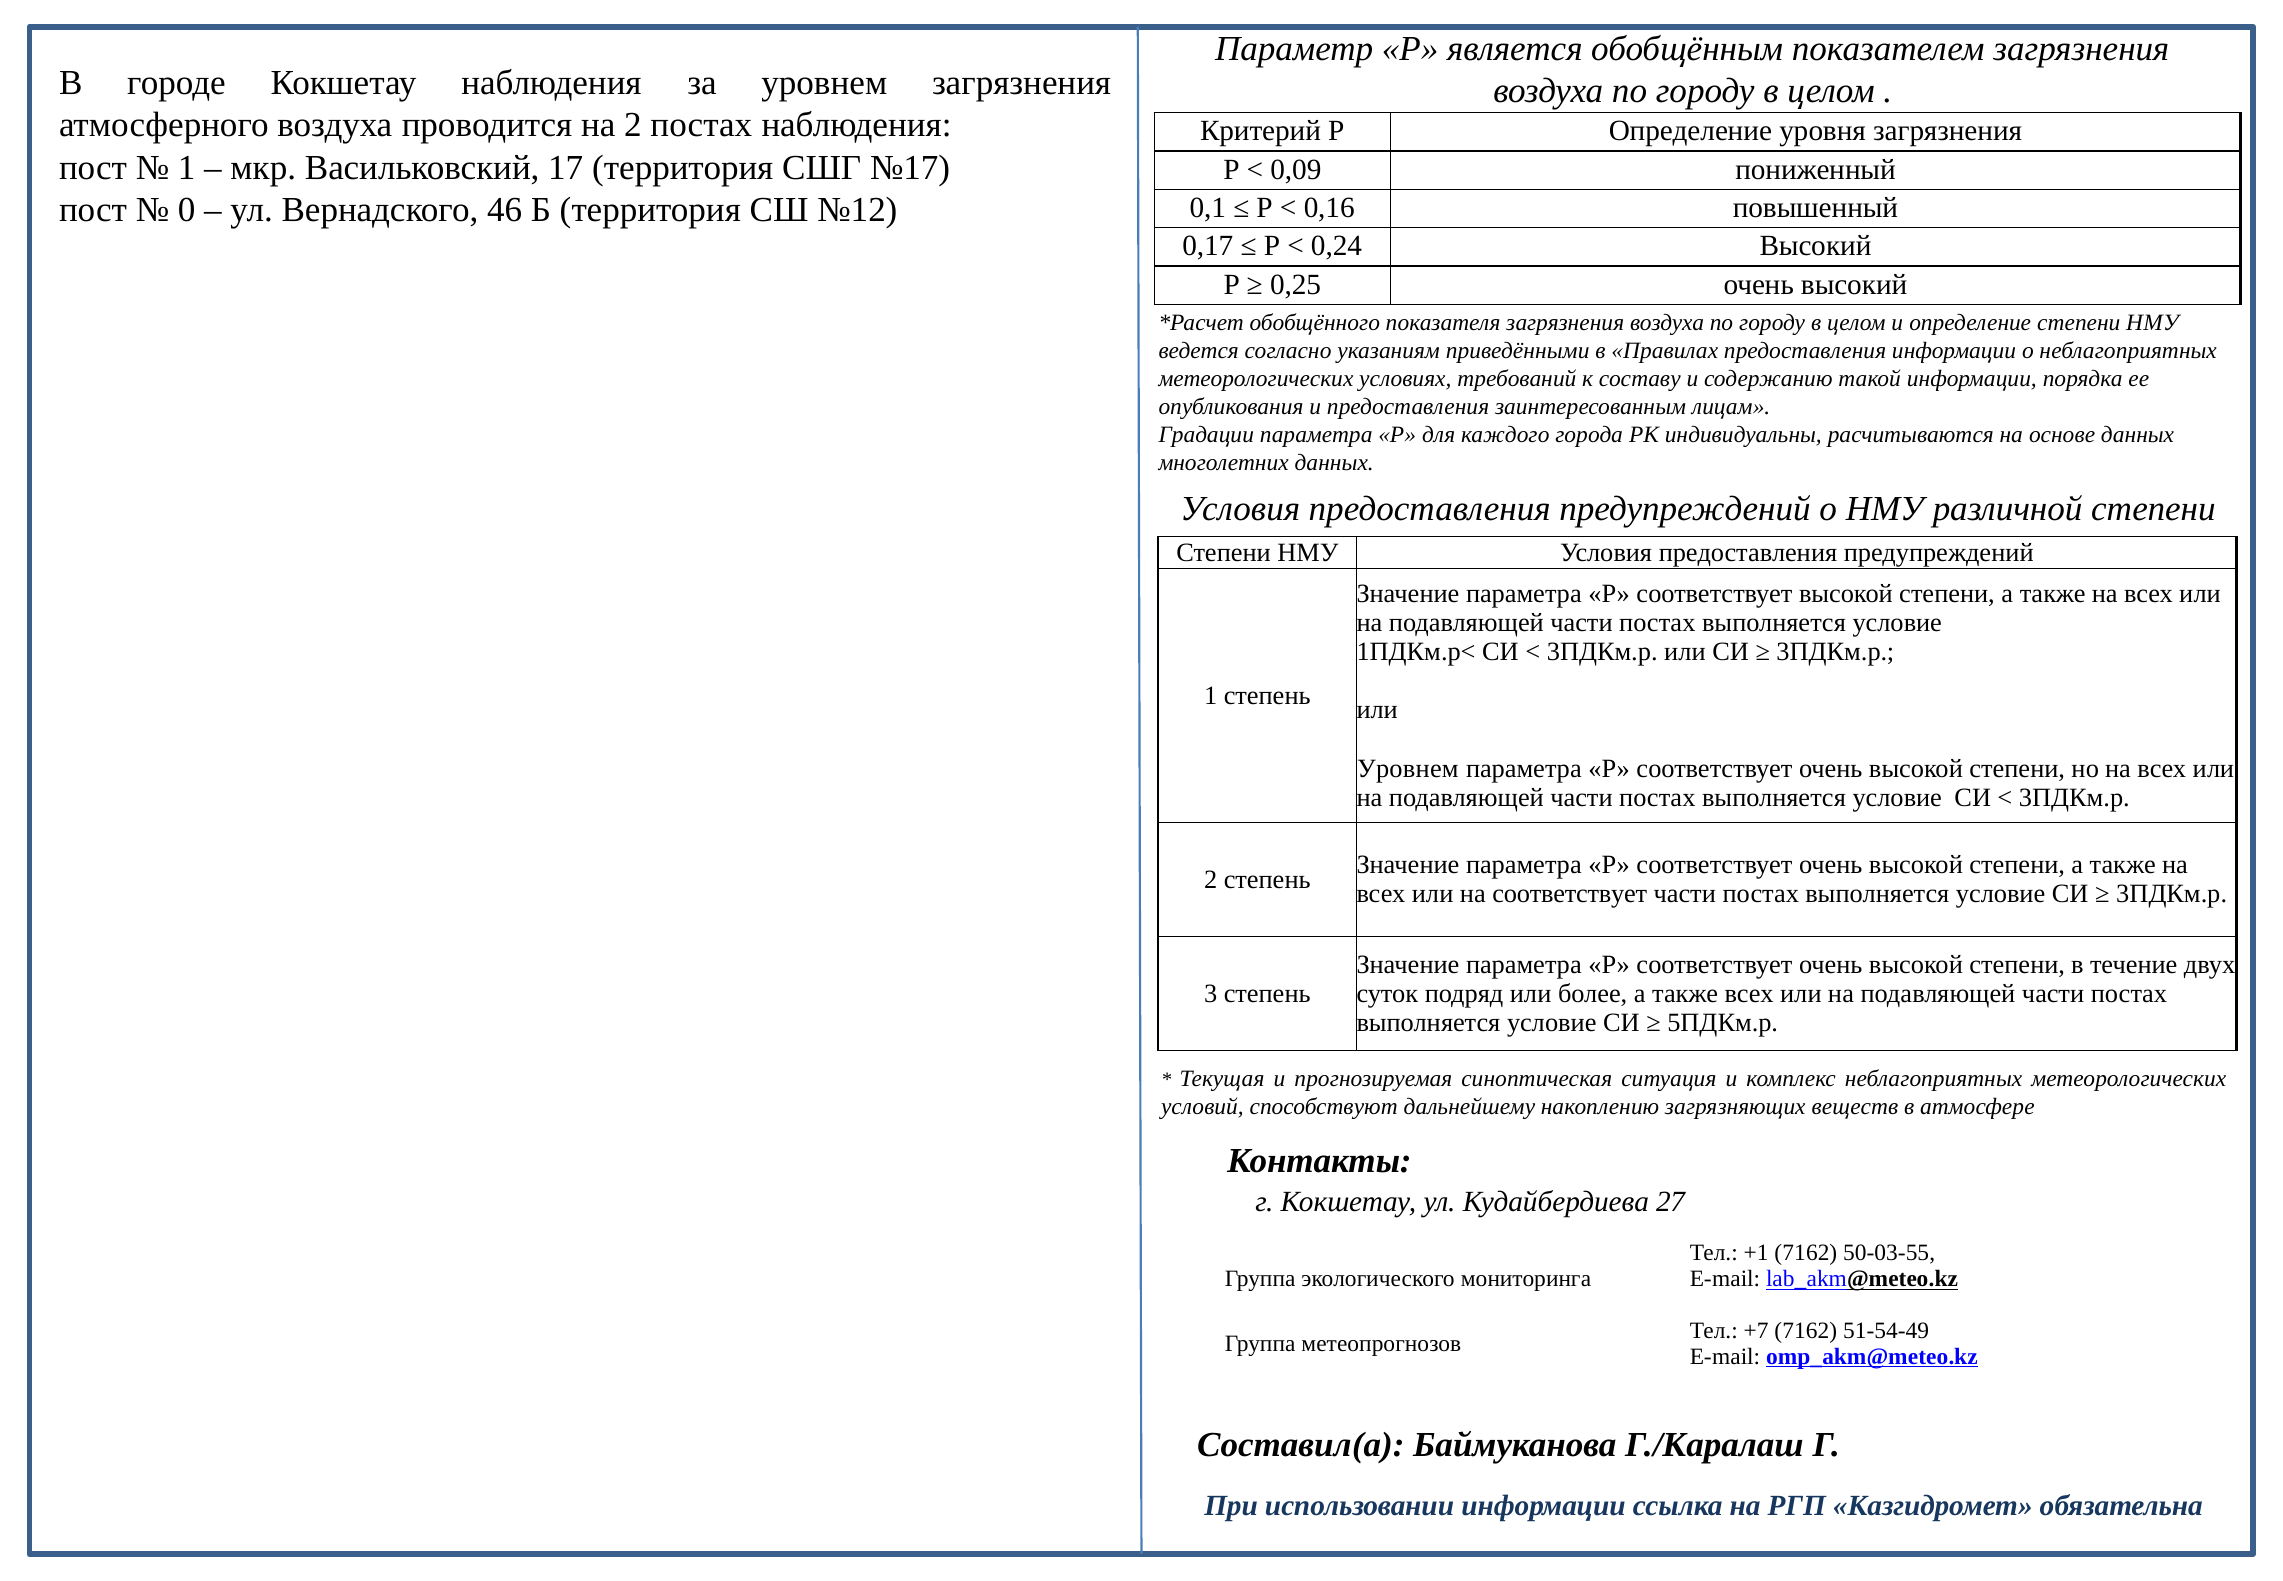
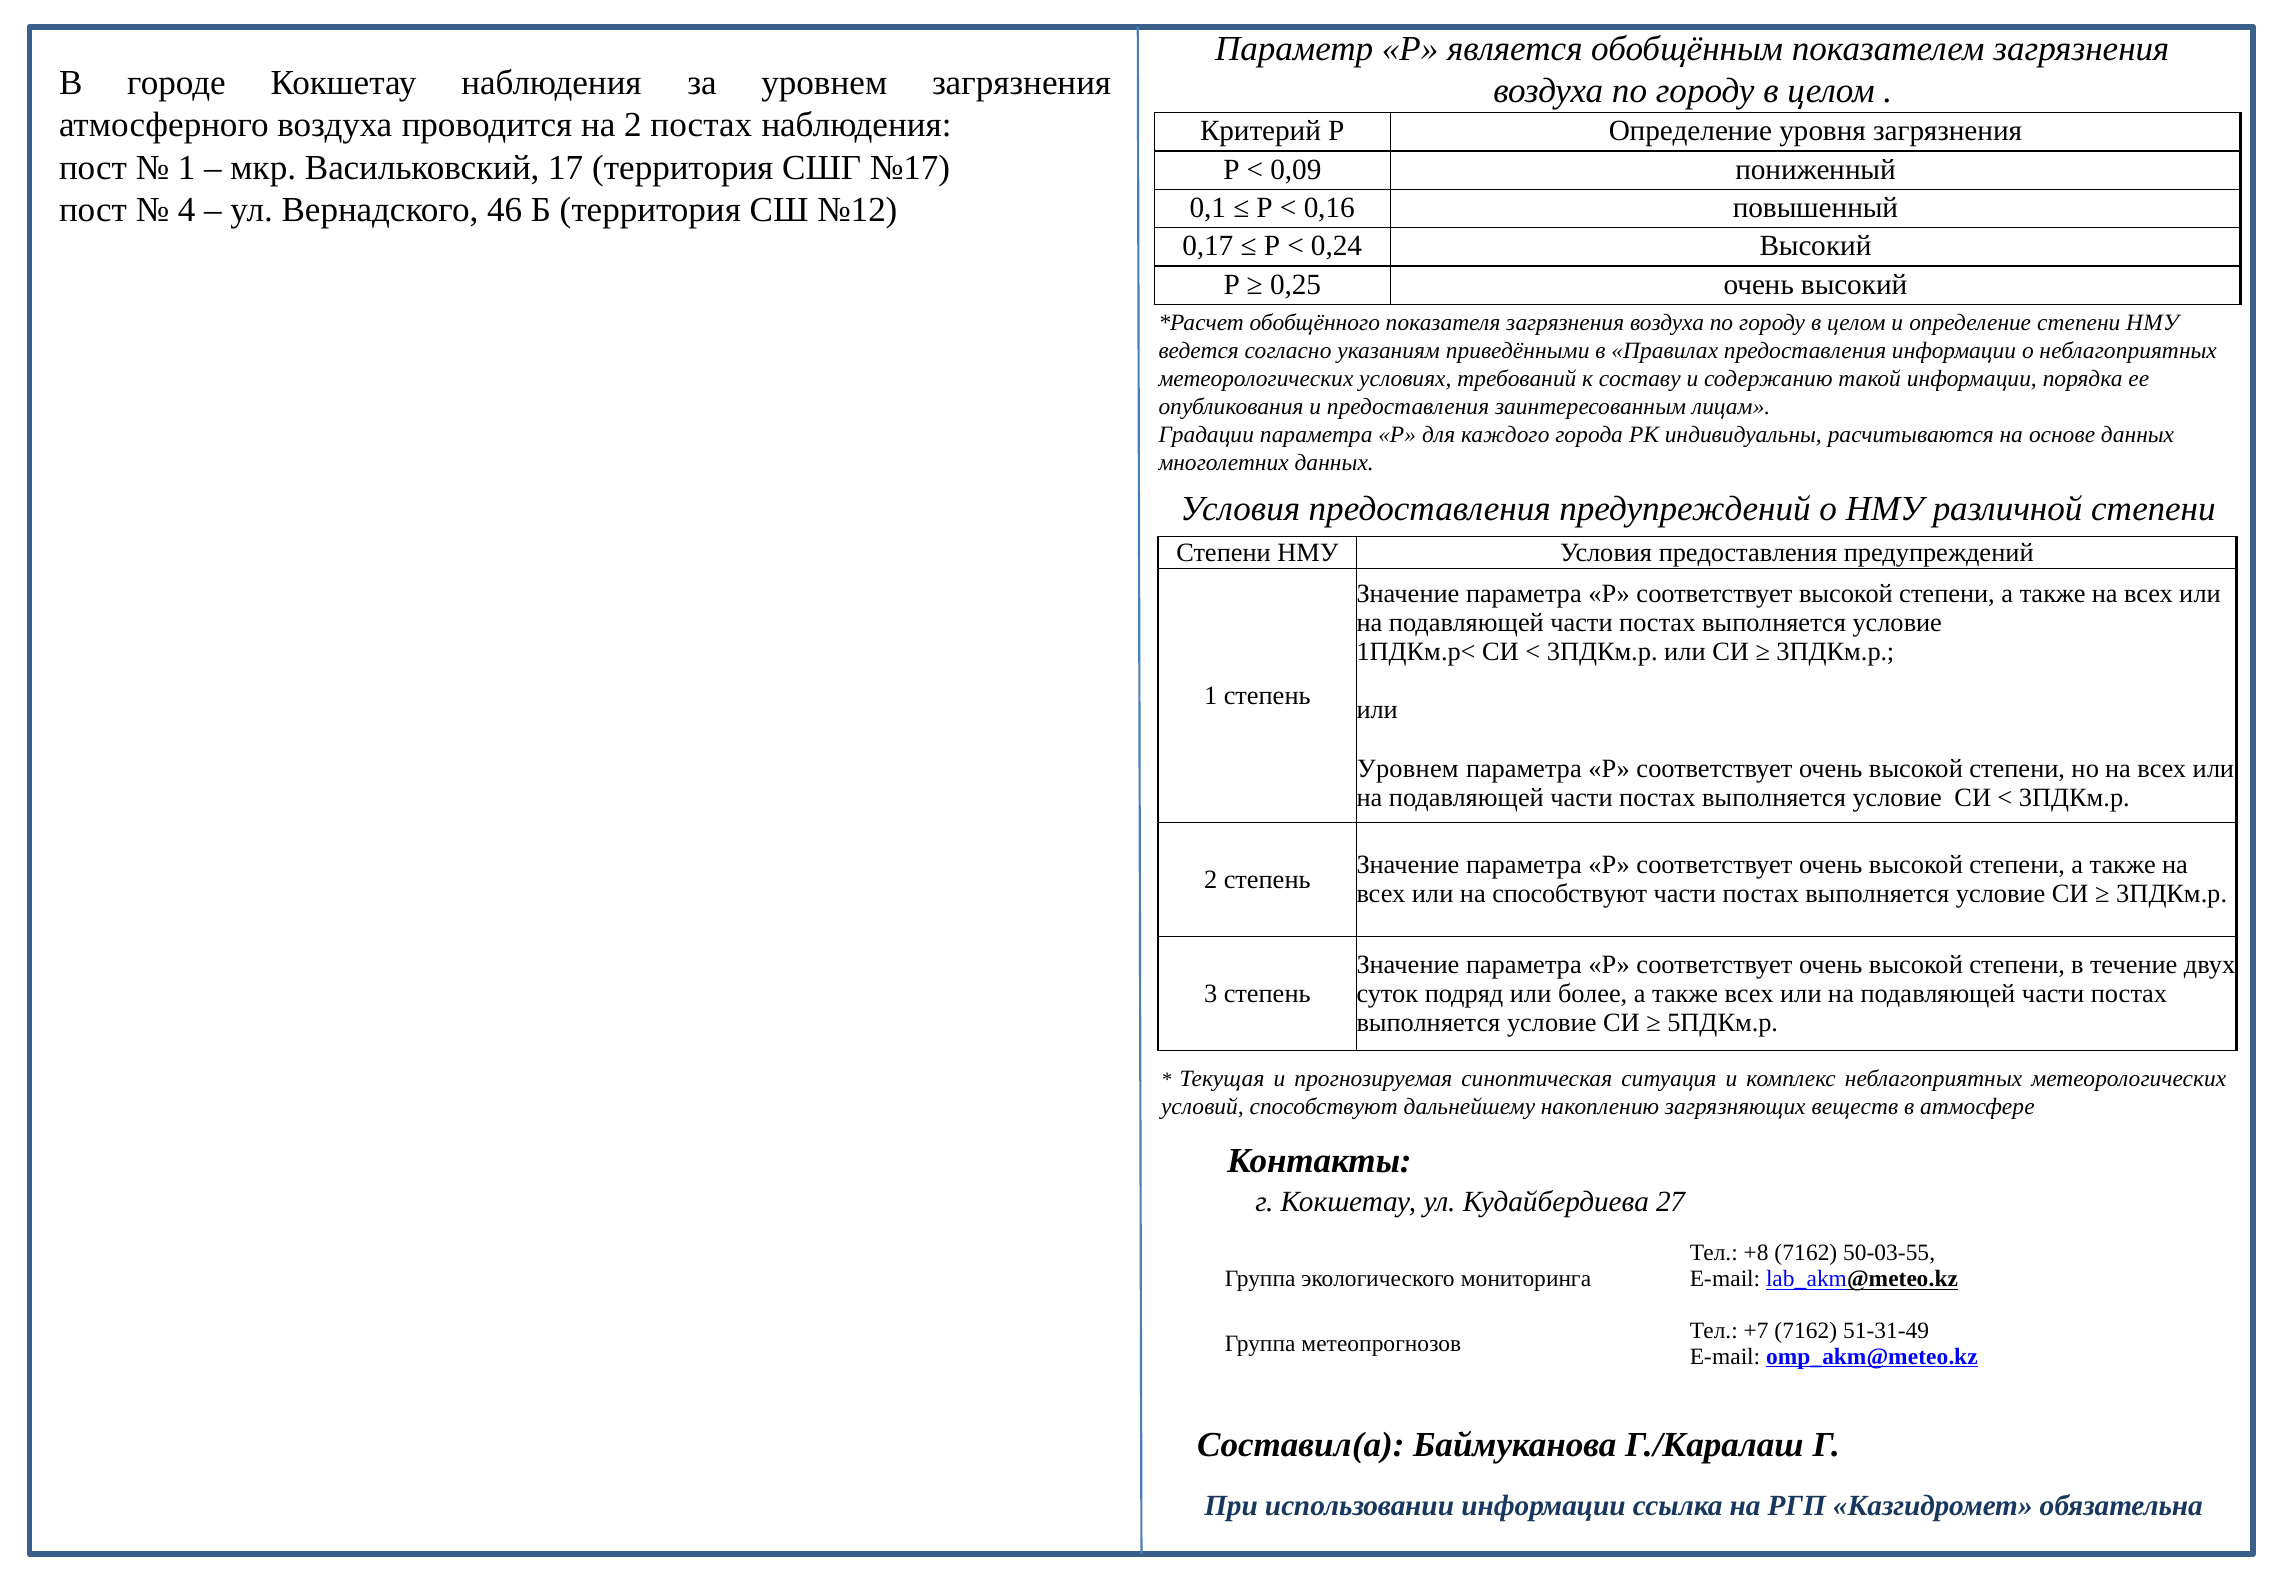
0: 0 -> 4 (187, 210)
на соответствует: соответствует -> способствуют (1570, 894)
+1: +1 -> +8 (1756, 1253)
51-54-49: 51-54-49 -> 51-31-49 (1886, 1330)
